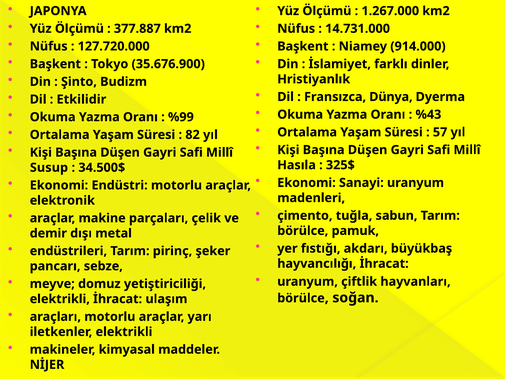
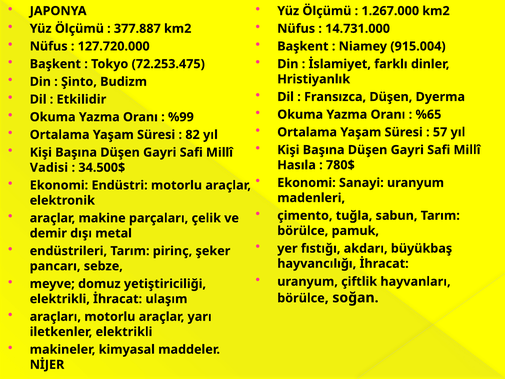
914.000: 914.000 -> 915.004 (418, 46)
35.676.900: 35.676.900 -> 72.253.475 (168, 64)
Fransızca Dünya: Dünya -> Düşen (391, 97)
%43: %43 -> %65 (428, 114)
325$: 325$ -> 780$ (340, 165)
Susup: Susup -> Vadisi (49, 167)
